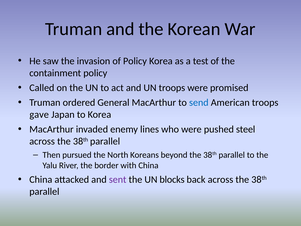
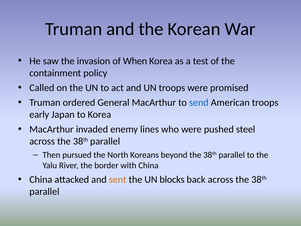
of Policy: Policy -> When (135, 61)
gave: gave -> early (39, 114)
sent colour: purple -> orange (118, 179)
